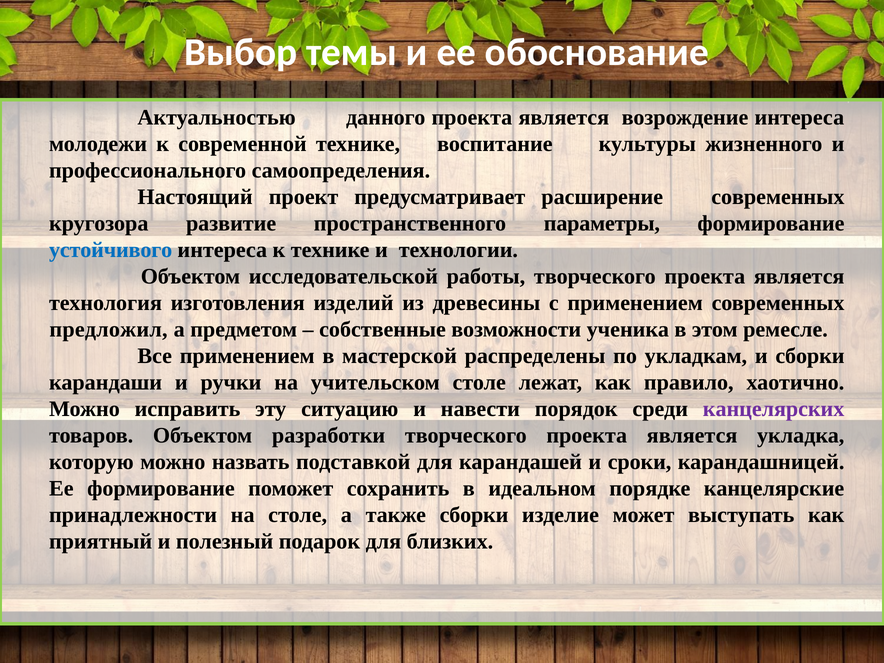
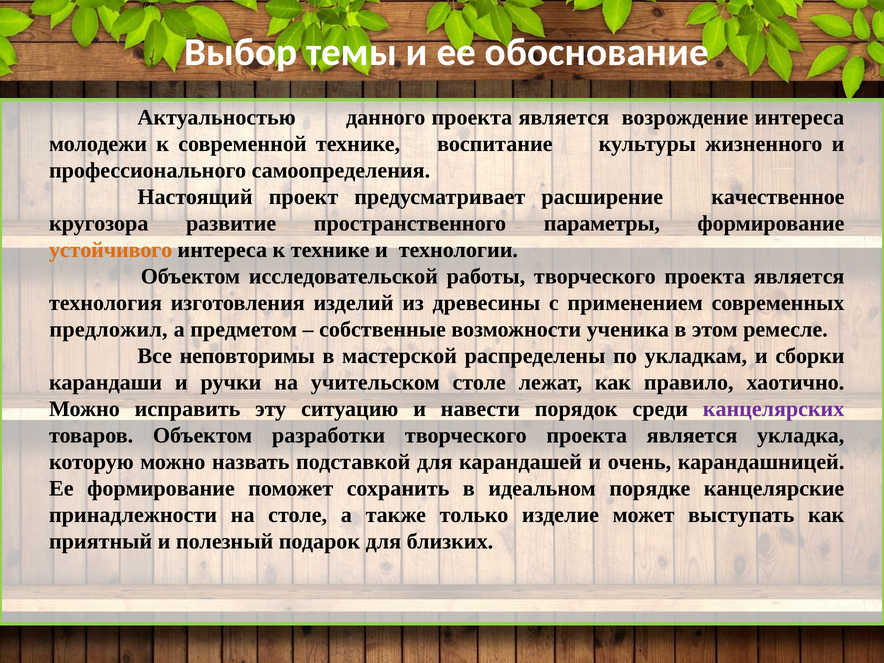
расширение современных: современных -> качественное (778, 197)
устойчивого colour: blue -> orange (111, 250)
Все применением: применением -> неповторимы (247, 356)
сроки: сроки -> очень (639, 462)
также сборки: сборки -> только (474, 515)
